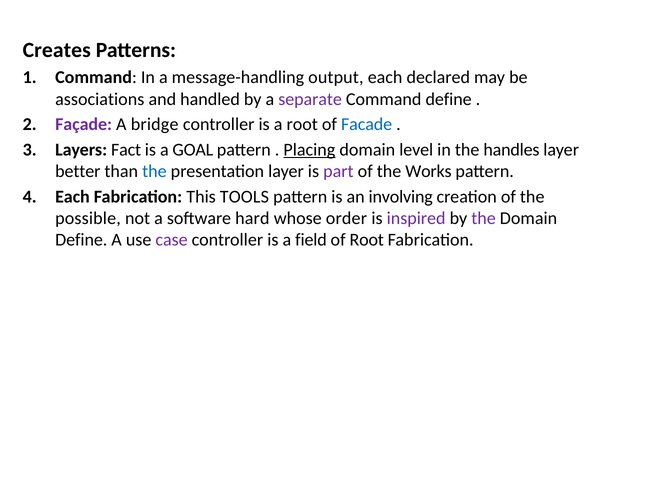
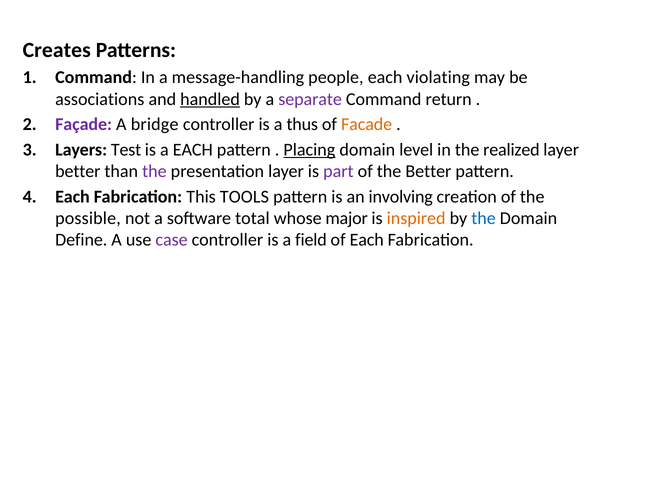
output: output -> people (336, 77)
declared: declared -> violating (438, 77)
handled underline: none -> present (210, 99)
Command define: define -> return (449, 99)
a root: root -> thus (302, 124)
Facade colour: blue -> orange (367, 124)
Fact: Fact -> Test (126, 150)
a GOAL: GOAL -> EACH (193, 150)
handles: handles -> realized (511, 150)
the colour: blue -> purple (154, 171)
the Works: Works -> Better (428, 171)
hard: hard -> total (252, 218)
order: order -> major (347, 218)
inspired colour: purple -> orange (416, 218)
the colour: purple -> blue (484, 218)
of Root: Root -> Each (367, 240)
